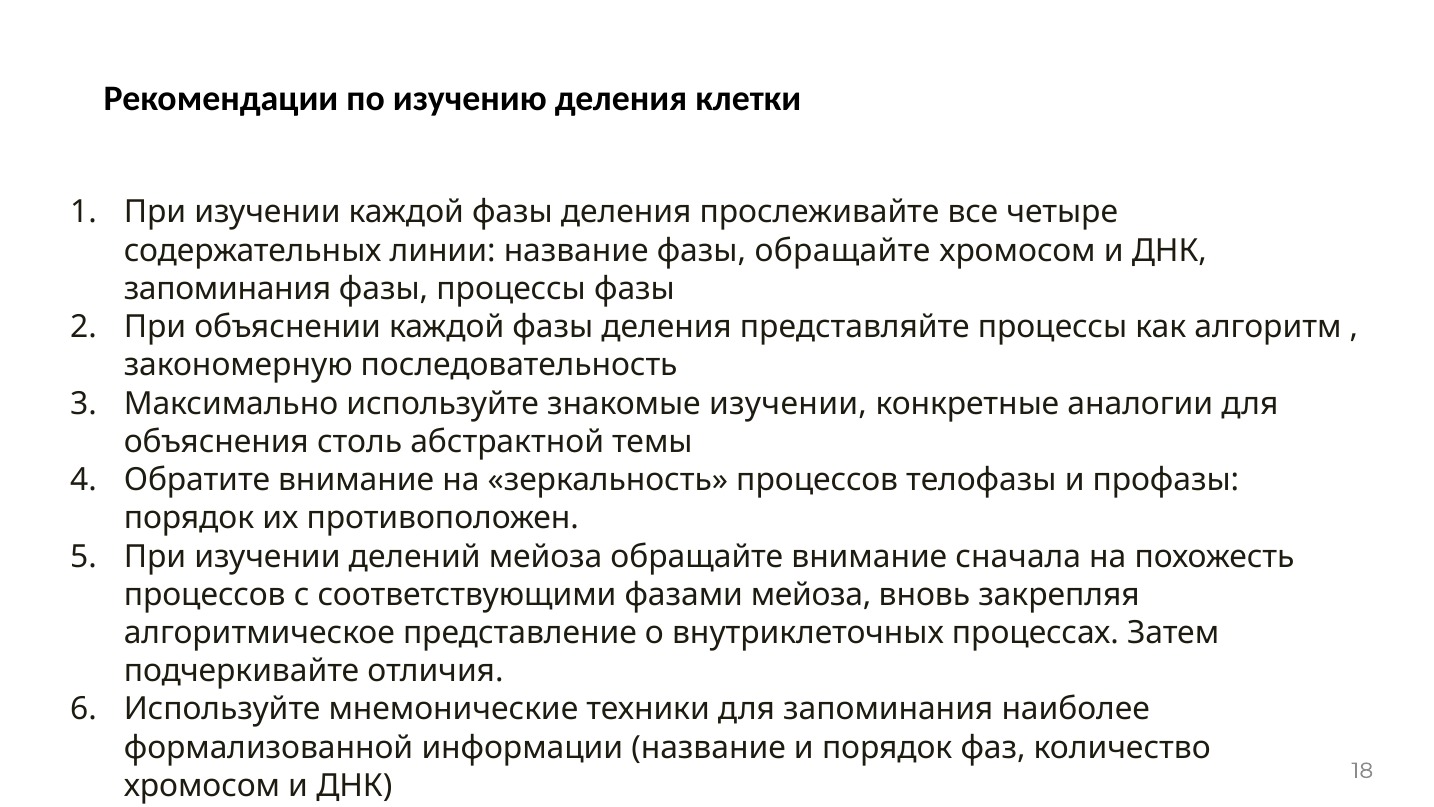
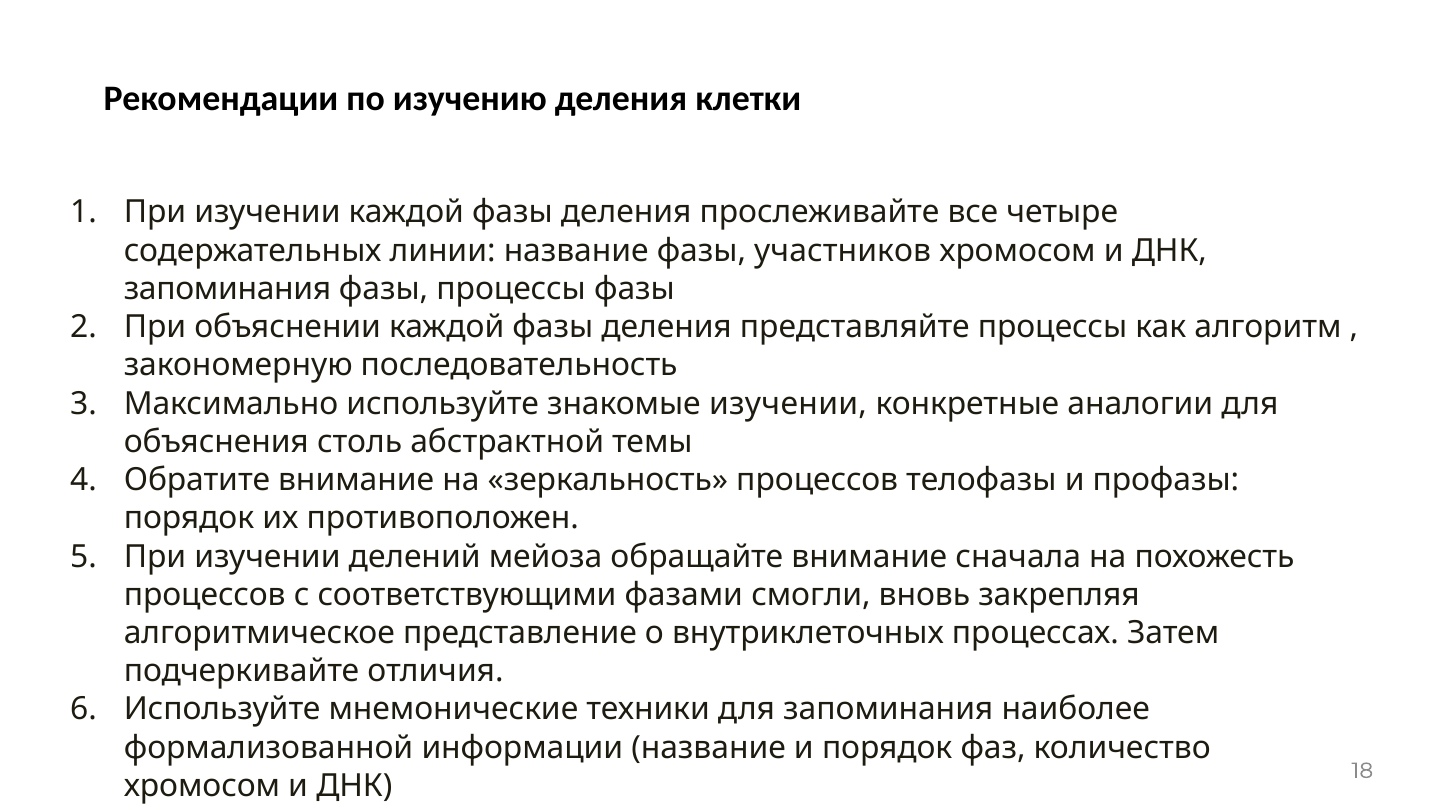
фазы обращайте: обращайте -> участников (843, 250)
фазами мейоза: мейоза -> смогли (811, 594)
